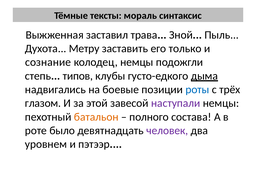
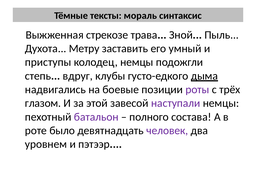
заставил: заставил -> стрекозе (107, 35)
только: только -> умный (185, 49)
сознание: сознание -> приступы (48, 62)
типов: типов -> вдруг (78, 76)
роты colour: blue -> purple (197, 90)
батальон colour: orange -> purple (96, 117)
